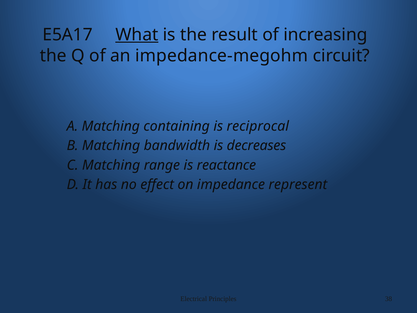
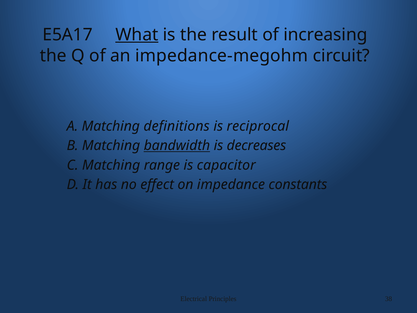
containing: containing -> definitions (177, 126)
bandwidth underline: none -> present (177, 146)
reactance: reactance -> capacitor (226, 165)
represent: represent -> constants (298, 184)
